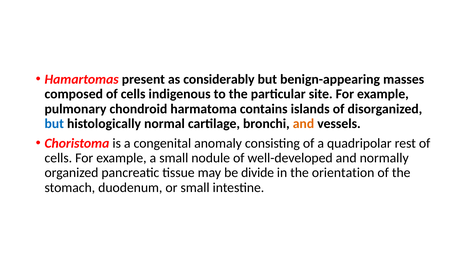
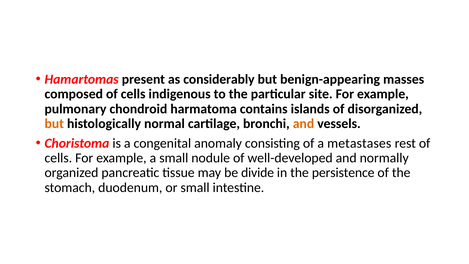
but colour: blue -> orange (54, 124)
quadripolar: quadripolar -> metastases (359, 143)
orientation: orientation -> persistence (343, 173)
